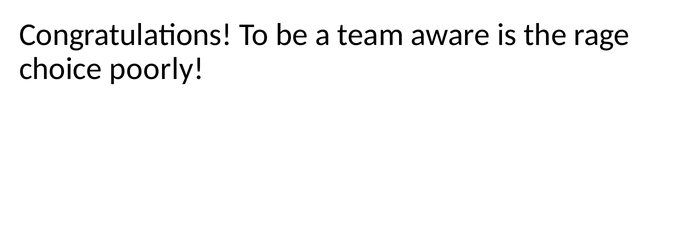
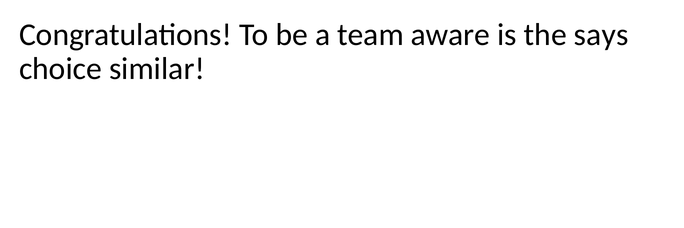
rage: rage -> says (601, 35)
poorly: poorly -> similar (157, 69)
